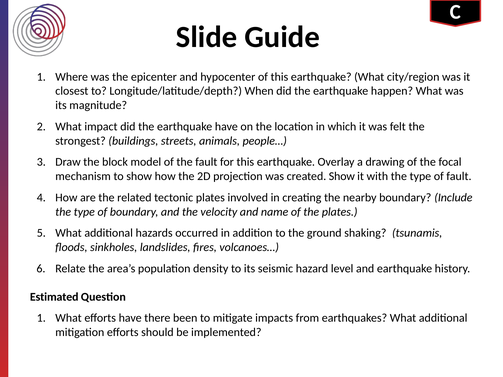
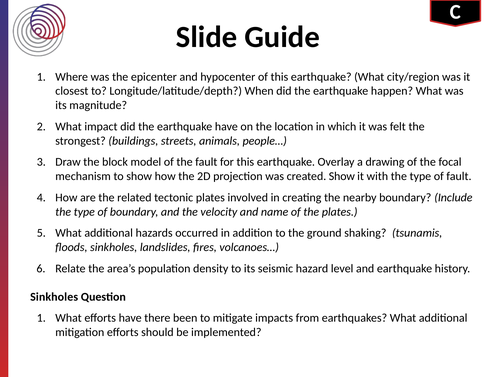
Estimated: Estimated -> Sinkholes (54, 297)
